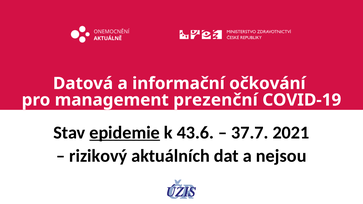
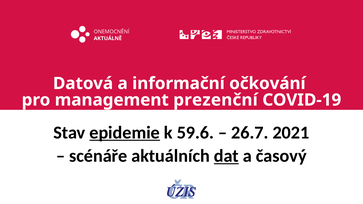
43.6: 43.6 -> 59.6 (195, 133)
37.7: 37.7 -> 26.7 (250, 133)
rizikový: rizikový -> scénáře (98, 156)
dat underline: none -> present (226, 156)
nejsou: nejsou -> časový (281, 156)
